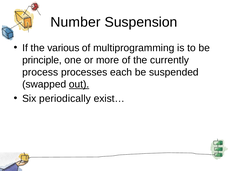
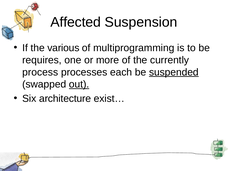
Number: Number -> Affected (76, 22)
principle: principle -> requires (42, 60)
suspended underline: none -> present (174, 72)
periodically: periodically -> architecture (65, 99)
